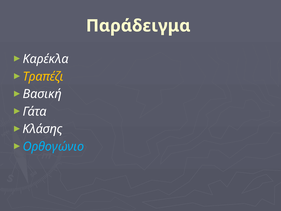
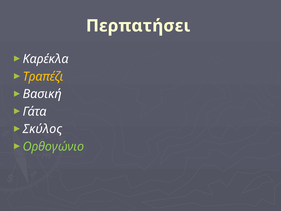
Παράδειγμα: Παράδειγμα -> Περπατήσει (138, 26)
Κλάσης: Κλάσης -> Σκύλος (42, 129)
Ορθογώνιο colour: light blue -> light green (53, 146)
